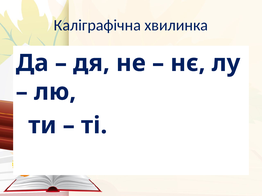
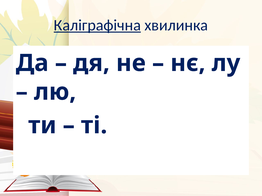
Каліграфічна underline: none -> present (97, 25)
